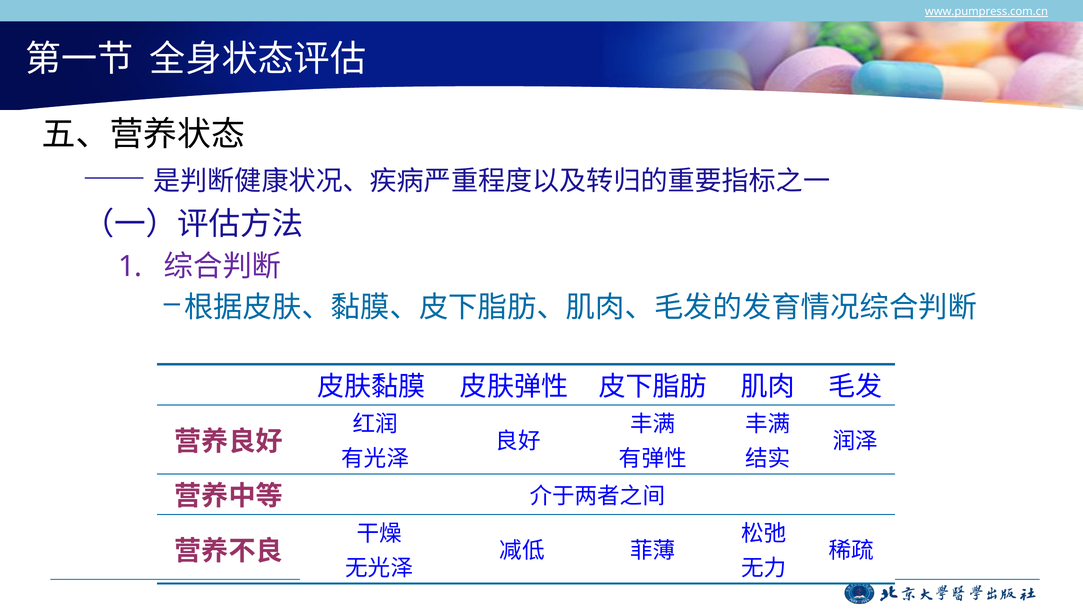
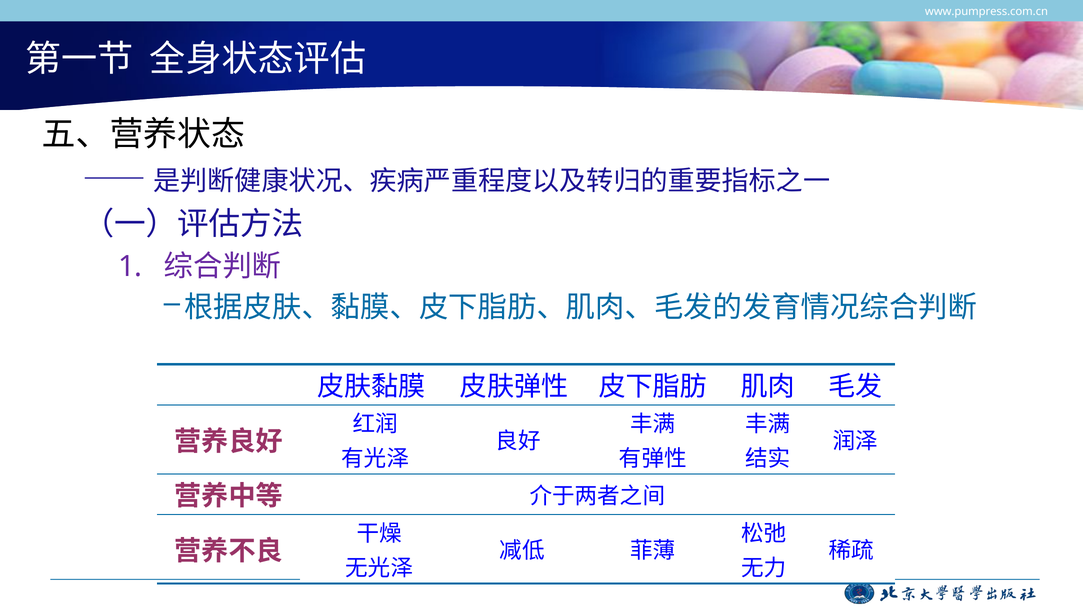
www.pumpress.com.cn underline: present -> none (986, 12)
